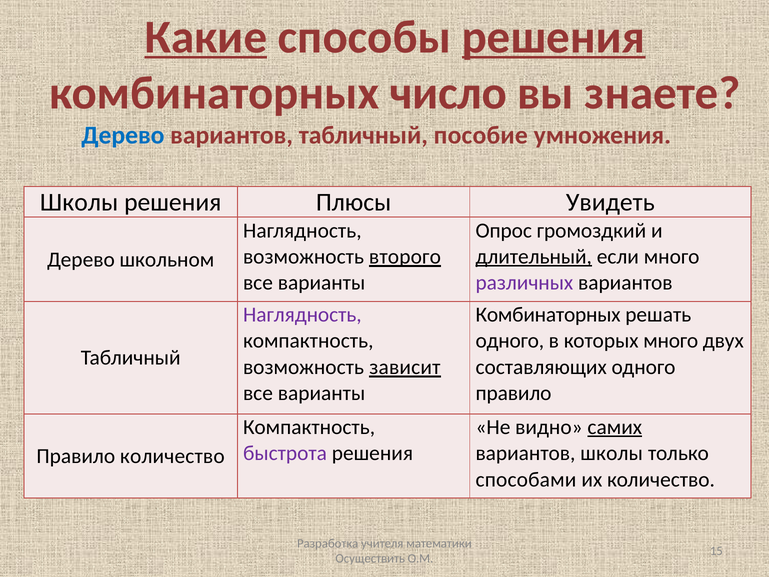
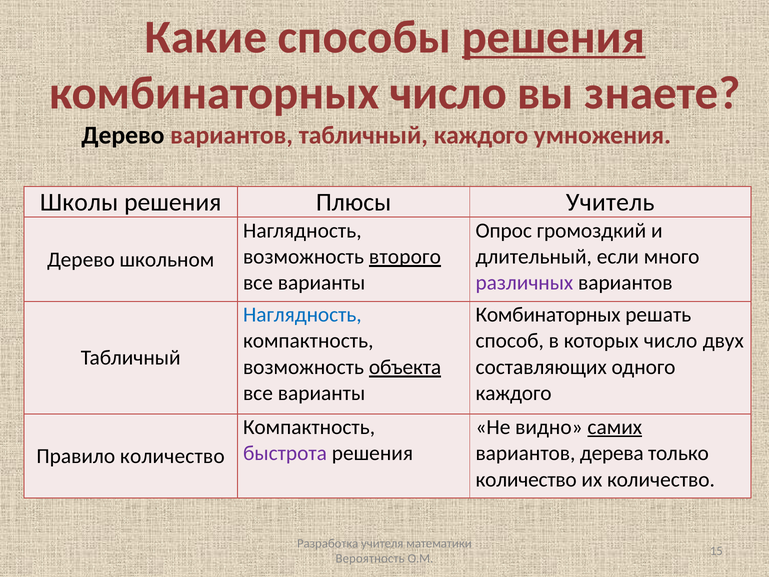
Какие underline: present -> none (206, 37)
Дерево colour: blue -> black (123, 135)
табличный пособие: пособие -> каждого (481, 135)
Увидеть: Увидеть -> Учитель (610, 202)
длительный underline: present -> none (534, 257)
Наглядность colour: purple -> blue (302, 315)
одного: одного -> способ (510, 341)
которых много: много -> число (671, 341)
зависит: зависит -> объекта (405, 367)
правило: правило -> каждого (514, 393)
вариантов школы: школы -> дерева (612, 453)
способами: способами -> количество (526, 479)
Осуществить: Осуществить -> Вероятность (370, 558)
